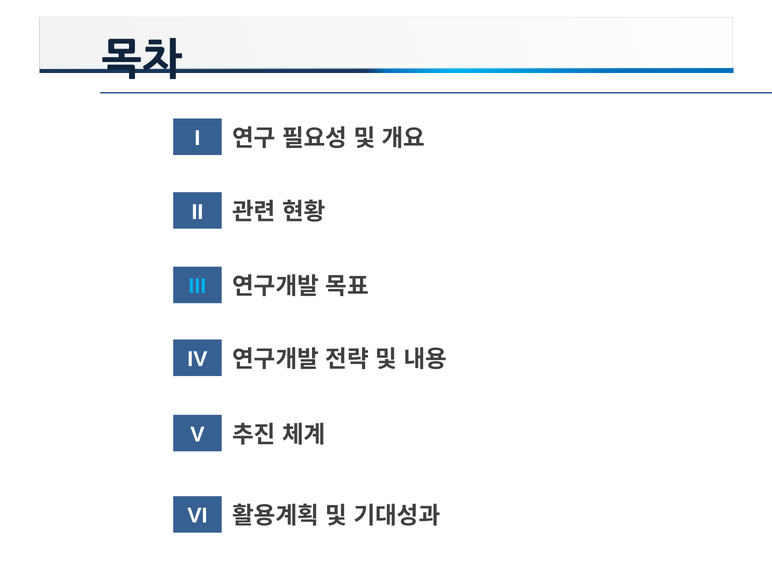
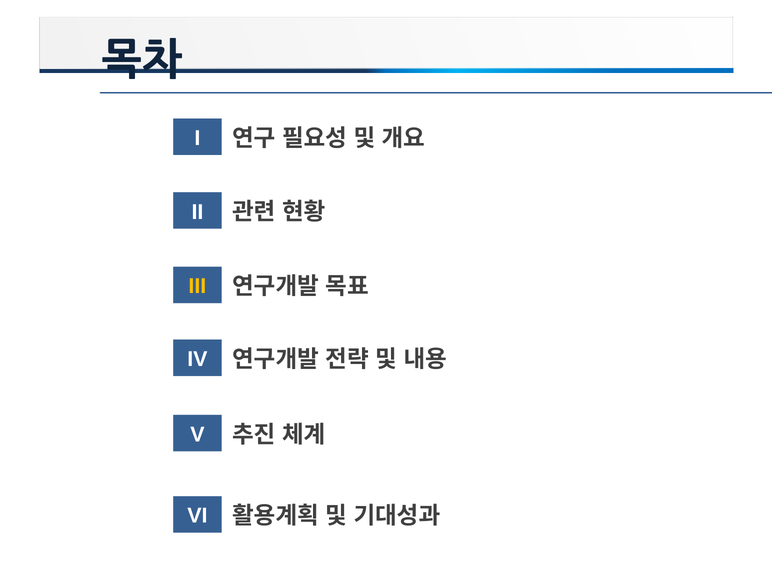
III colour: light blue -> yellow (197, 286)
